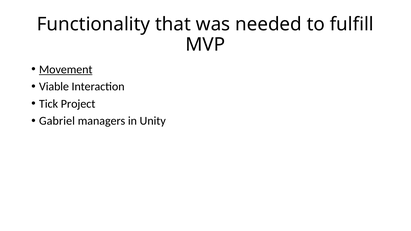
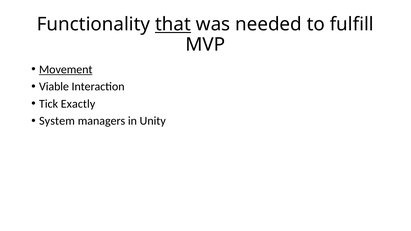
that underline: none -> present (173, 24)
Project: Project -> Exactly (78, 104)
Gabriel: Gabriel -> System (57, 121)
